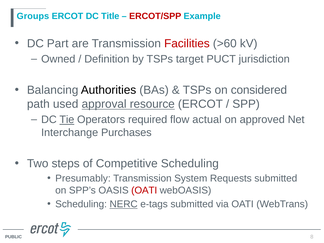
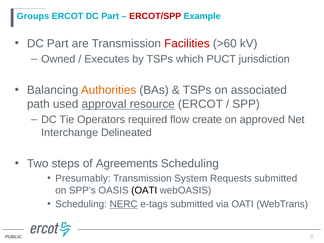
ERCOT DC Title: Title -> Part (110, 16)
Definition: Definition -> Executes (107, 59)
target: target -> which (190, 59)
Authorities colour: black -> orange (109, 90)
considered: considered -> associated (259, 90)
Tie underline: present -> none (67, 120)
actual: actual -> create (207, 120)
Purchases: Purchases -> Delineated (126, 133)
Competitive: Competitive -> Agreements (127, 164)
OATI colour: red -> black (144, 190)
